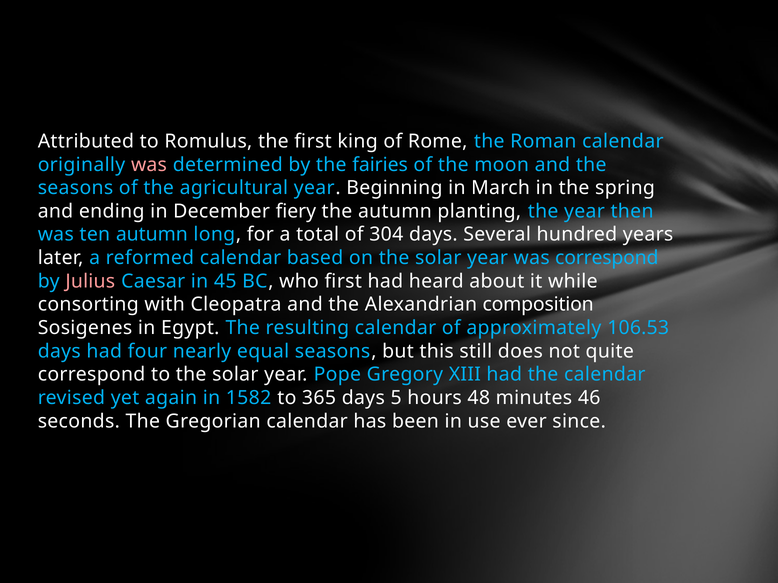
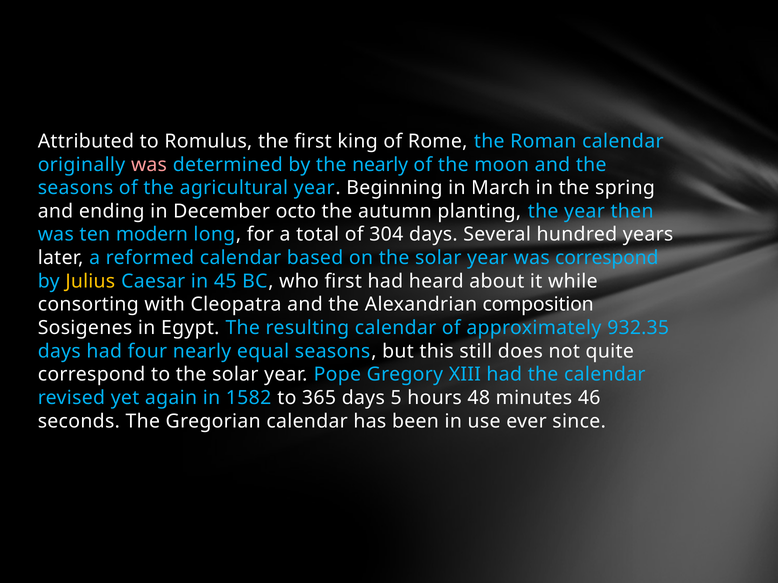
the fairies: fairies -> nearly (380, 165)
fiery: fiery -> octo (296, 211)
ten autumn: autumn -> modern (152, 235)
Julius colour: pink -> yellow (90, 281)
106.53: 106.53 -> 932.35 (638, 328)
